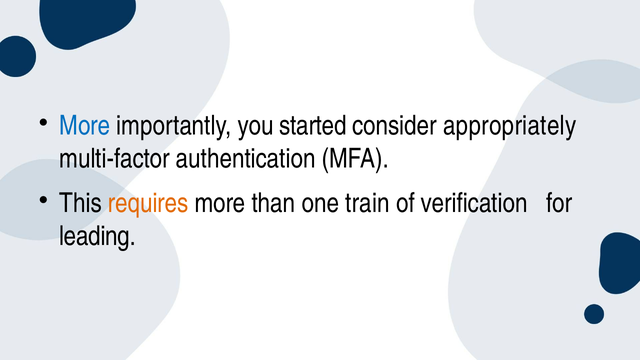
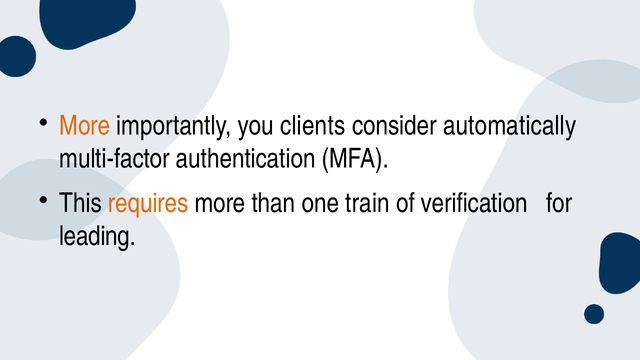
More colour: blue -> orange (85, 126)
started: started -> clients (313, 126)
appropriately: appropriately -> automatically (510, 126)
